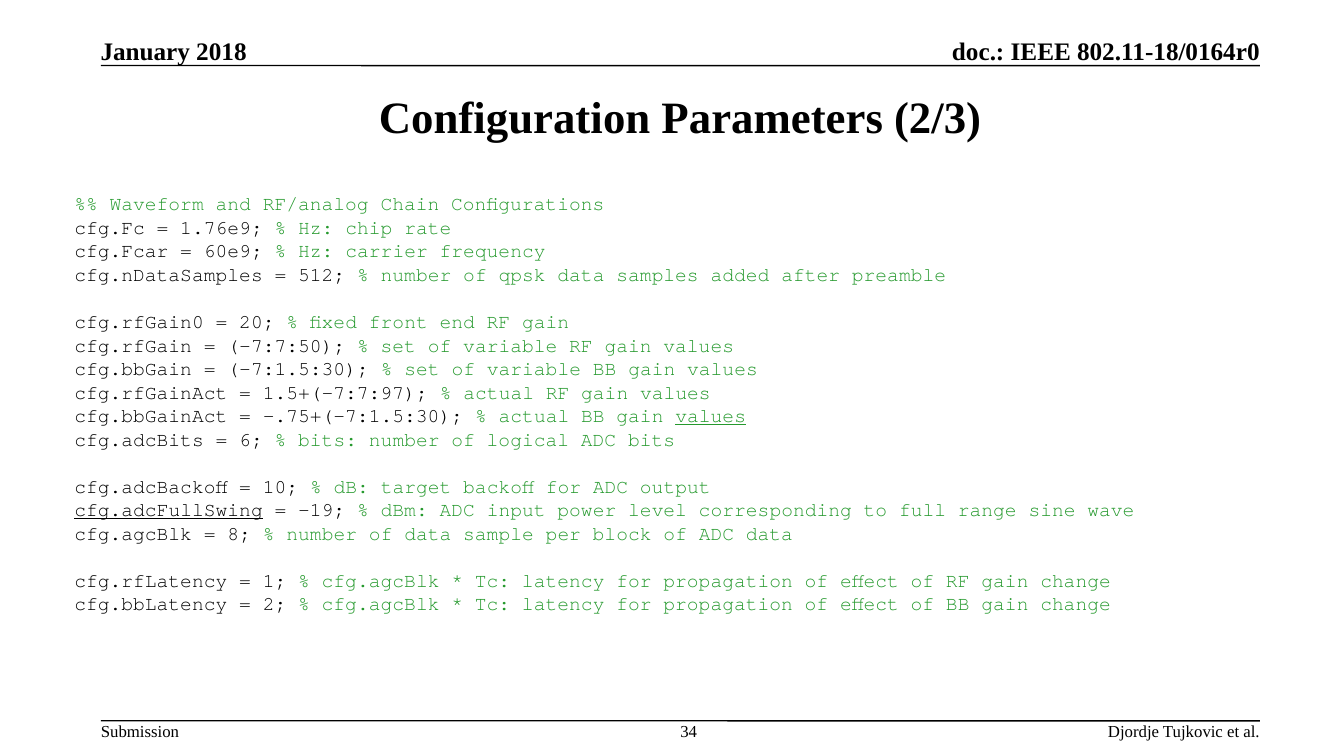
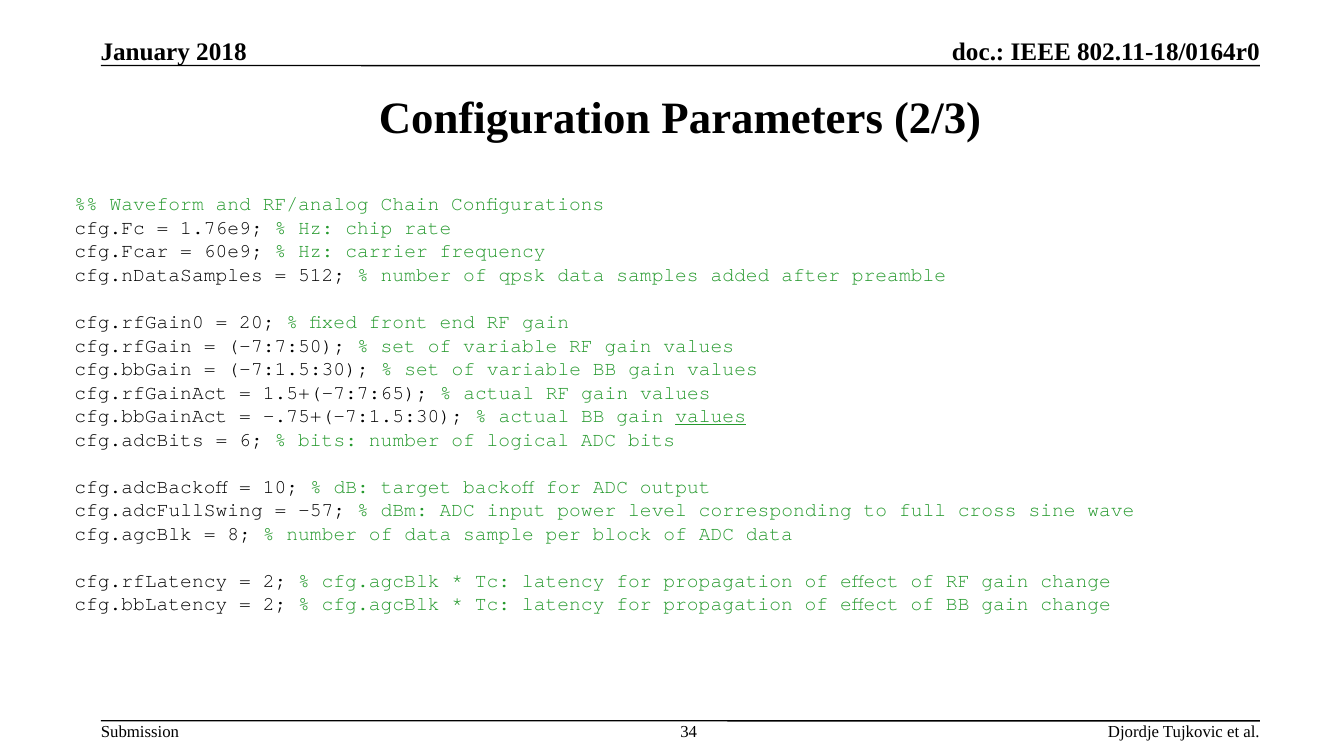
1.5+(-7:7:97: 1.5+(-7:7:97 -> 1.5+(-7:7:65 (345, 393)
cfg.adcFullSwing underline: present -> none (169, 510)
-19: -19 -> -57 (322, 510)
range: range -> cross (987, 510)
1: 1 -> 2 (275, 581)
